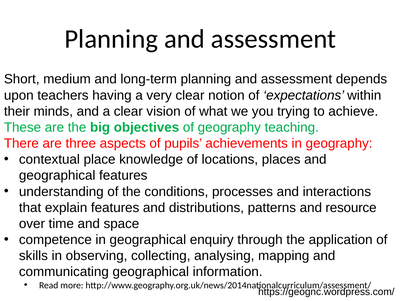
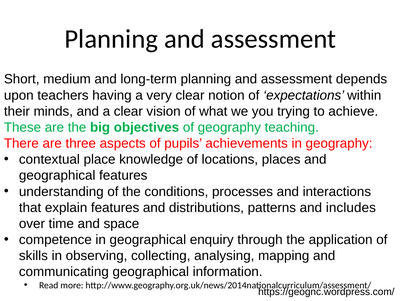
resource: resource -> includes (351, 208)
